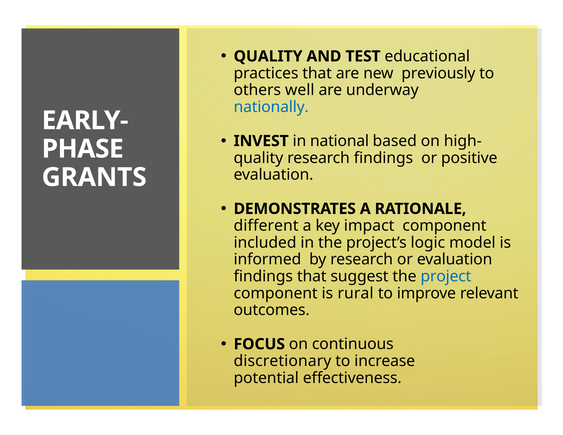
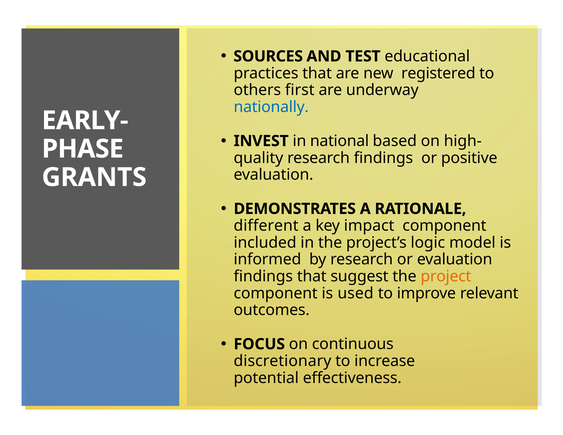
QUALITY: QUALITY -> SOURCES (268, 56)
previously: previously -> registered (438, 73)
well: well -> first (300, 90)
project colour: blue -> orange (446, 276)
rural: rural -> used (356, 293)
